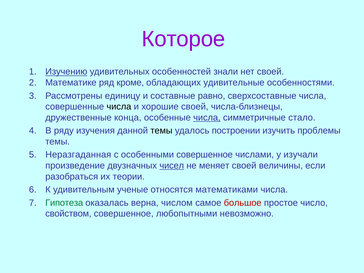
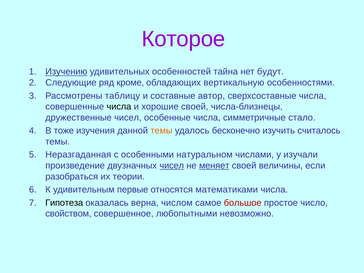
знали: знали -> тайна (226, 72)
нет своей: своей -> будут (270, 72)
Математике: Математике -> Следующие (71, 83)
удивительные: удивительные -> вертикальную (234, 83)
единицу: единицу -> таблицу (123, 96)
равно: равно -> автор (211, 96)
дружественные конца: конца -> чисел (128, 118)
числа underline: present -> none (207, 118)
ряду: ряду -> тоже (64, 131)
темы colour: black -> orange (161, 131)
построении: построении -> бесконечно (236, 131)
проблемы: проблемы -> считалось (319, 131)
особенными совершенное: совершенное -> натуральном (205, 155)
меняет underline: none -> present (214, 166)
ученые: ученые -> первые (133, 190)
Гипотеза colour: green -> black (64, 203)
